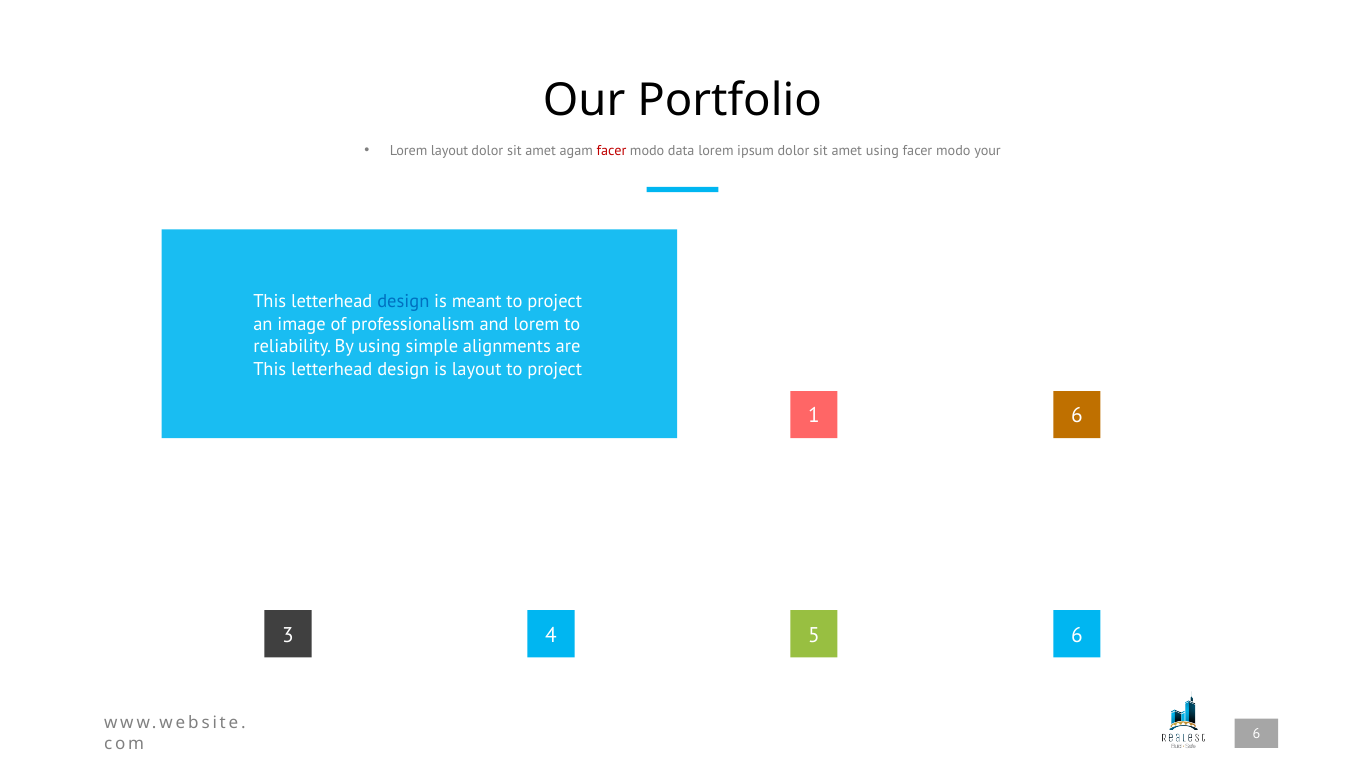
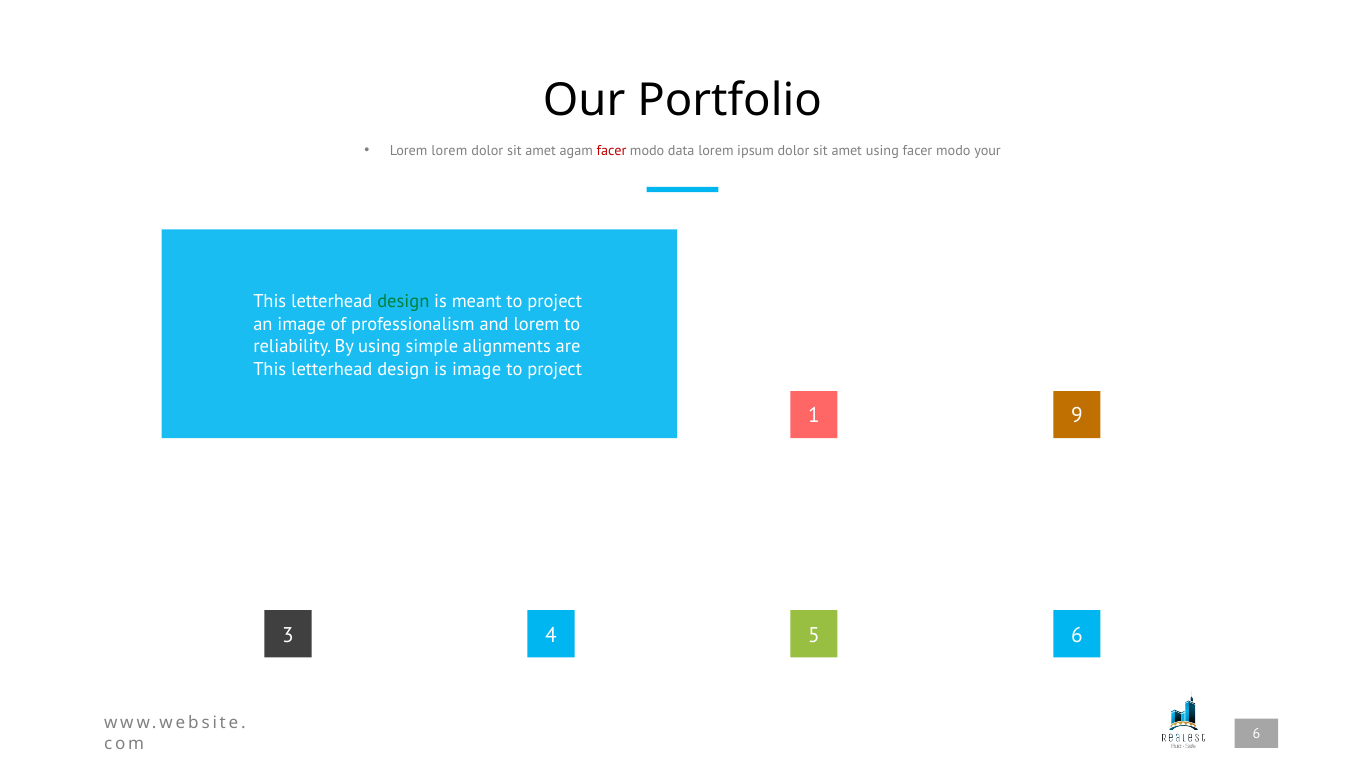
Lorem layout: layout -> lorem (449, 151)
design colour: blue -> green (403, 301)
is layout: layout -> image (477, 369)
1 6: 6 -> 9 (1077, 416)
